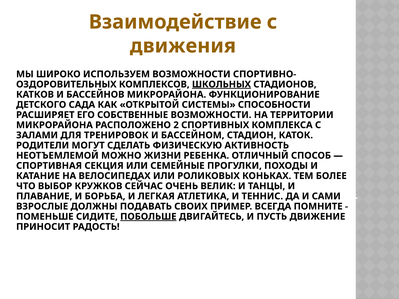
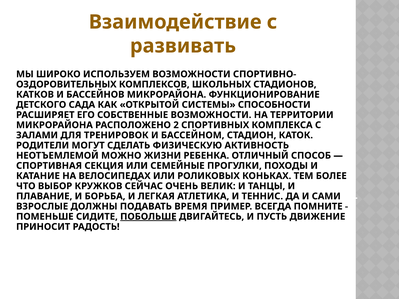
движения: движения -> развивать (183, 46)
ШКОЛЬНЫХ underline: present -> none (221, 84)
СВОИХ: СВОИХ -> ВРЕМЯ (191, 207)
